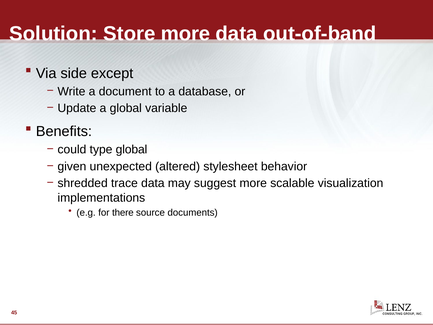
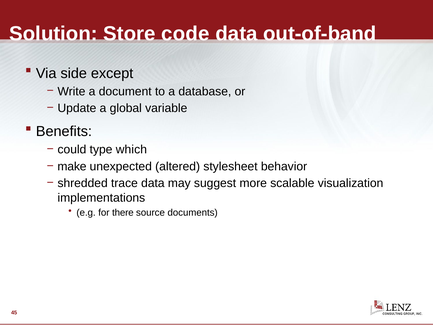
Store more: more -> code (185, 34)
type global: global -> which (131, 150)
given: given -> make (72, 166)
